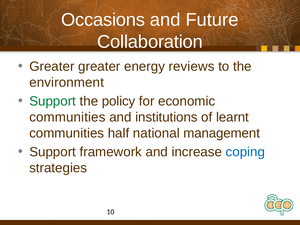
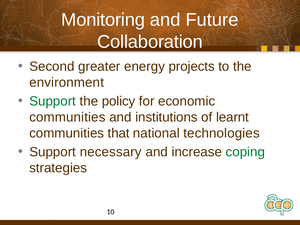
Occasions: Occasions -> Monitoring (103, 20)
Greater: Greater -> Second (52, 67)
reviews: reviews -> projects (192, 67)
half: half -> that (119, 133)
management: management -> technologies (222, 133)
framework: framework -> necessary (111, 152)
coping colour: blue -> green (245, 152)
